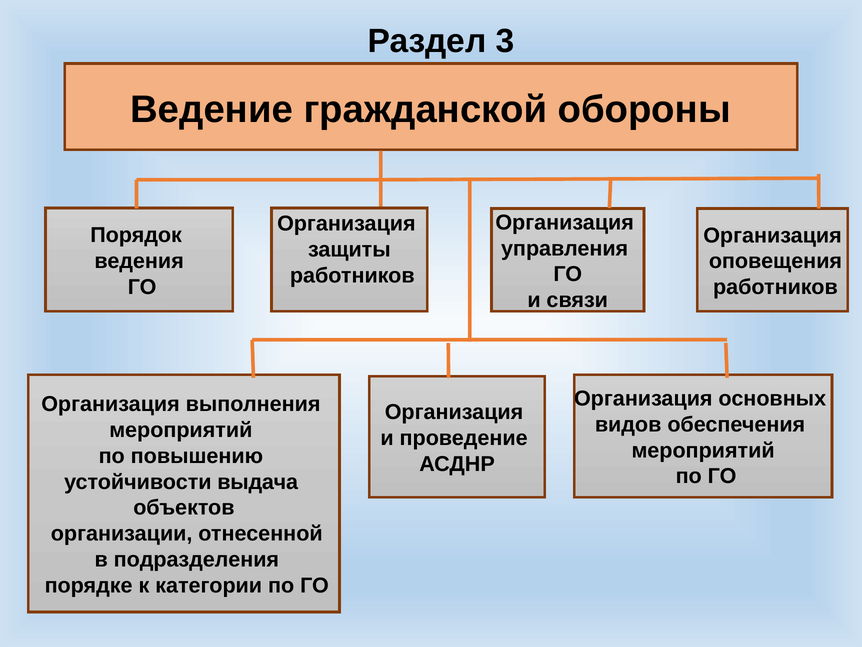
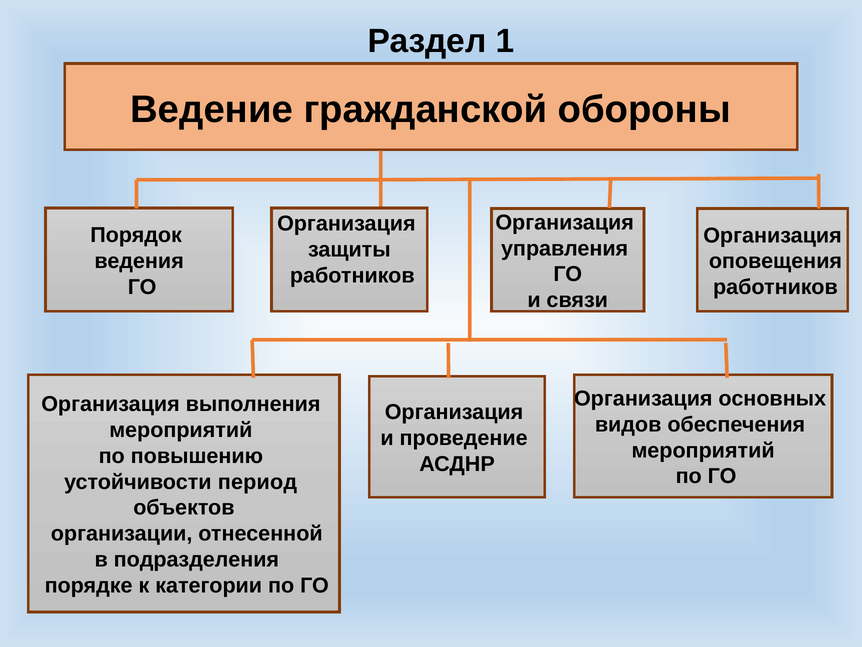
3: 3 -> 1 (505, 41)
выдача: выдача -> период (257, 482)
